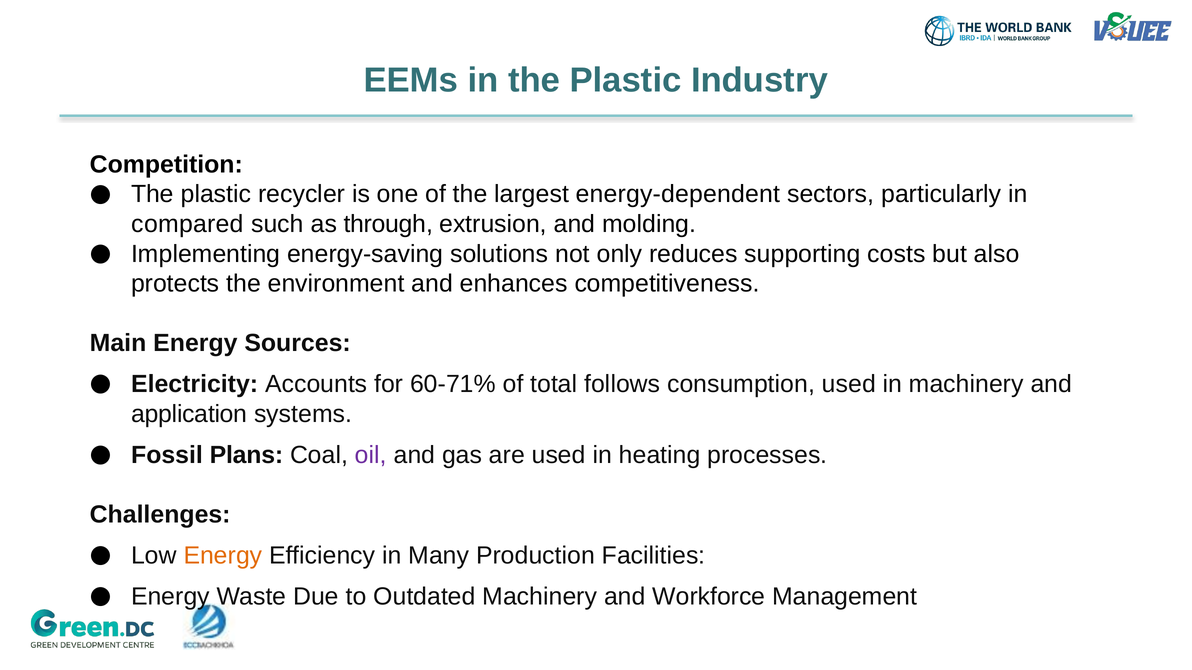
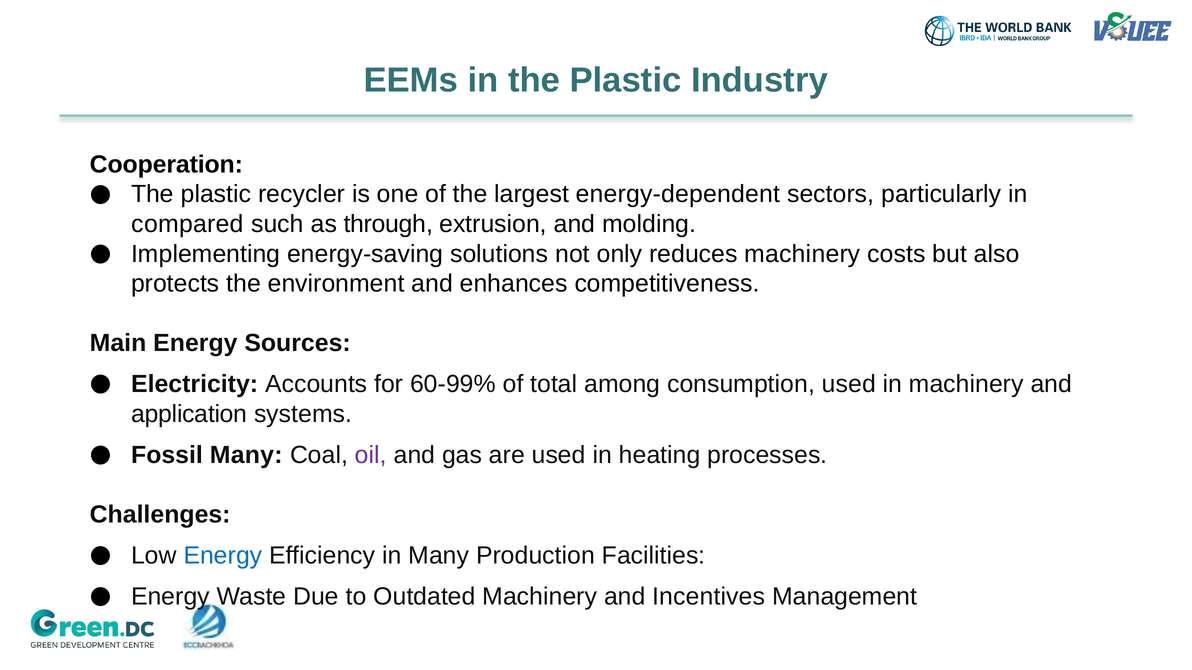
Competition: Competition -> Cooperation (166, 165)
reduces supporting: supporting -> machinery (802, 254)
60-71%: 60-71% -> 60-99% (453, 384)
follows: follows -> among (622, 384)
Fossil Plans: Plans -> Many (246, 455)
Energy colour: orange -> blue (223, 556)
Workforce: Workforce -> Incentives (709, 597)
